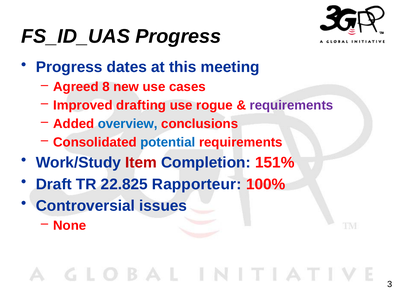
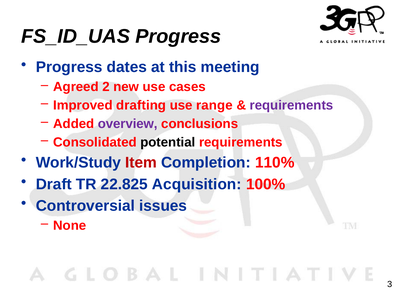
8: 8 -> 2 (106, 87)
rogue: rogue -> range (214, 105)
overview colour: blue -> purple (128, 124)
potential colour: blue -> black (168, 142)
151%: 151% -> 110% (275, 163)
Rapporteur: Rapporteur -> Acquisition (197, 184)
